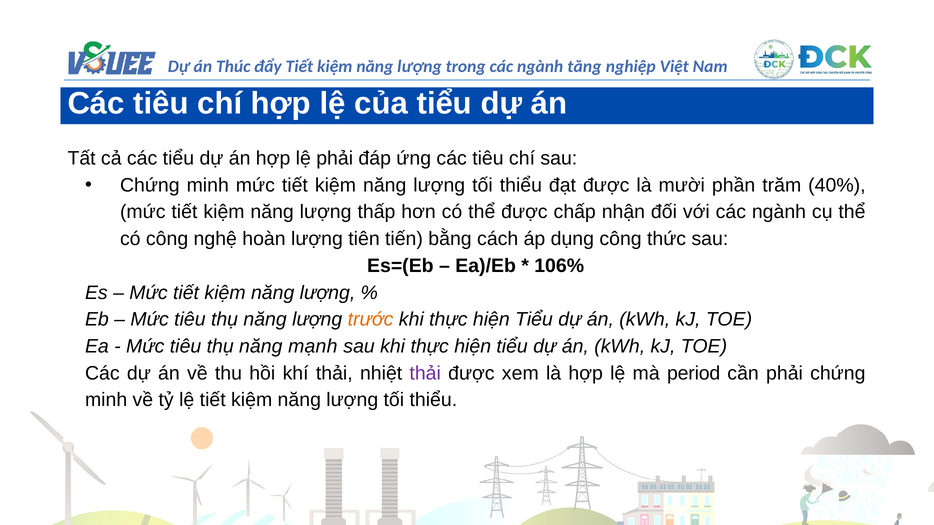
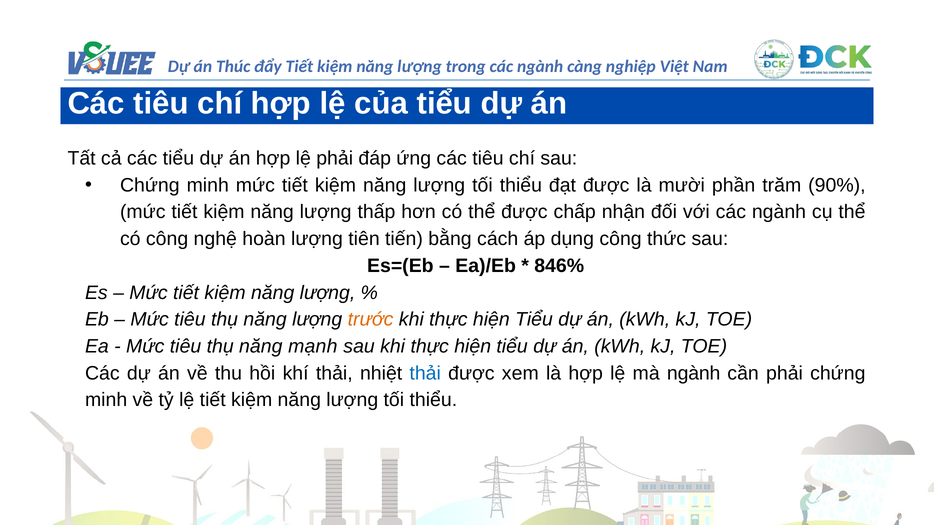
tăng: tăng -> càng (585, 66)
40%: 40% -> 90% (837, 185)
106%: 106% -> 846% (559, 266)
thải colour: purple -> blue (425, 373)
mà period: period -> ngành (694, 373)
